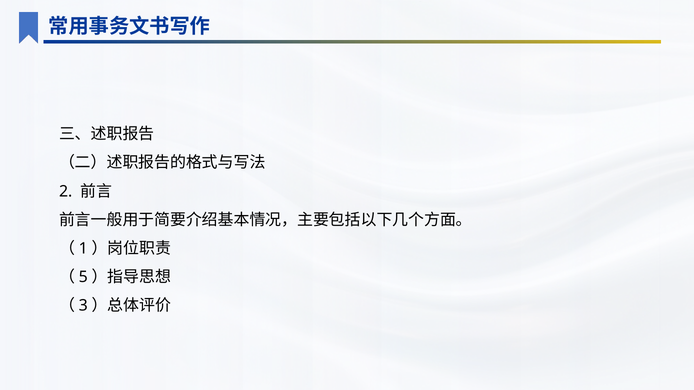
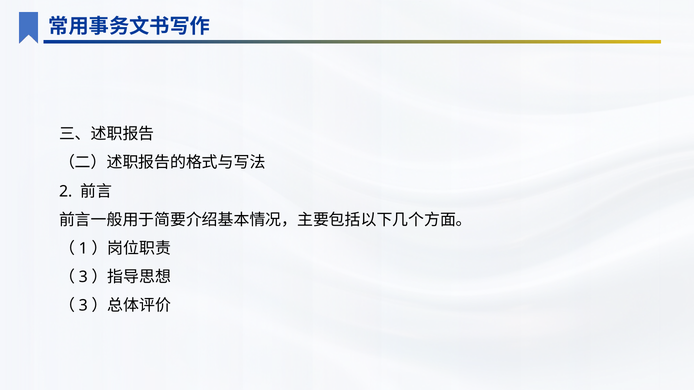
5: 5 -> 3 (83, 277)
